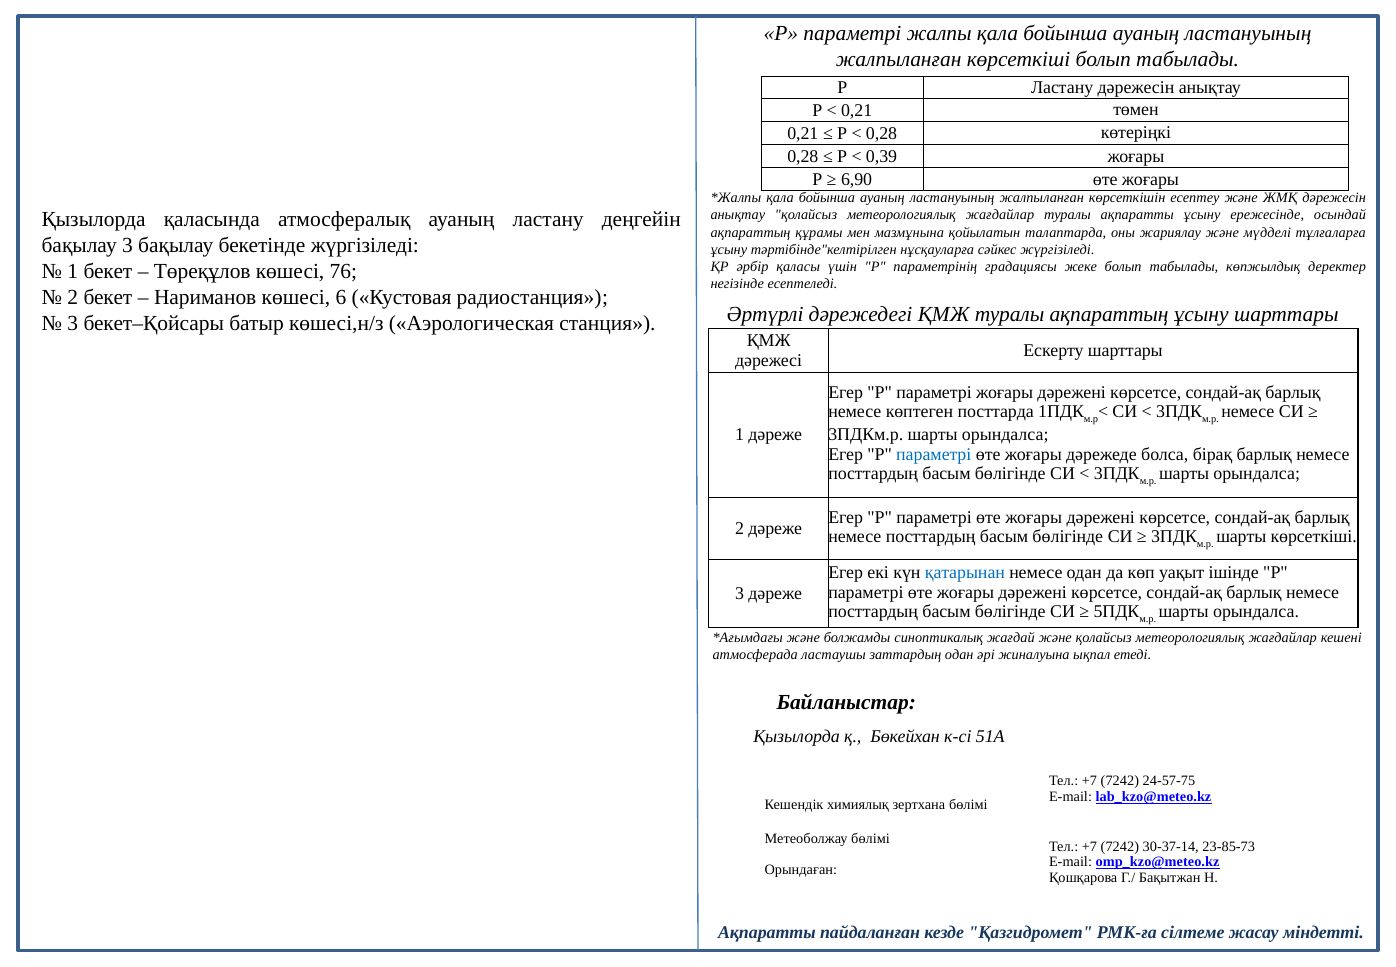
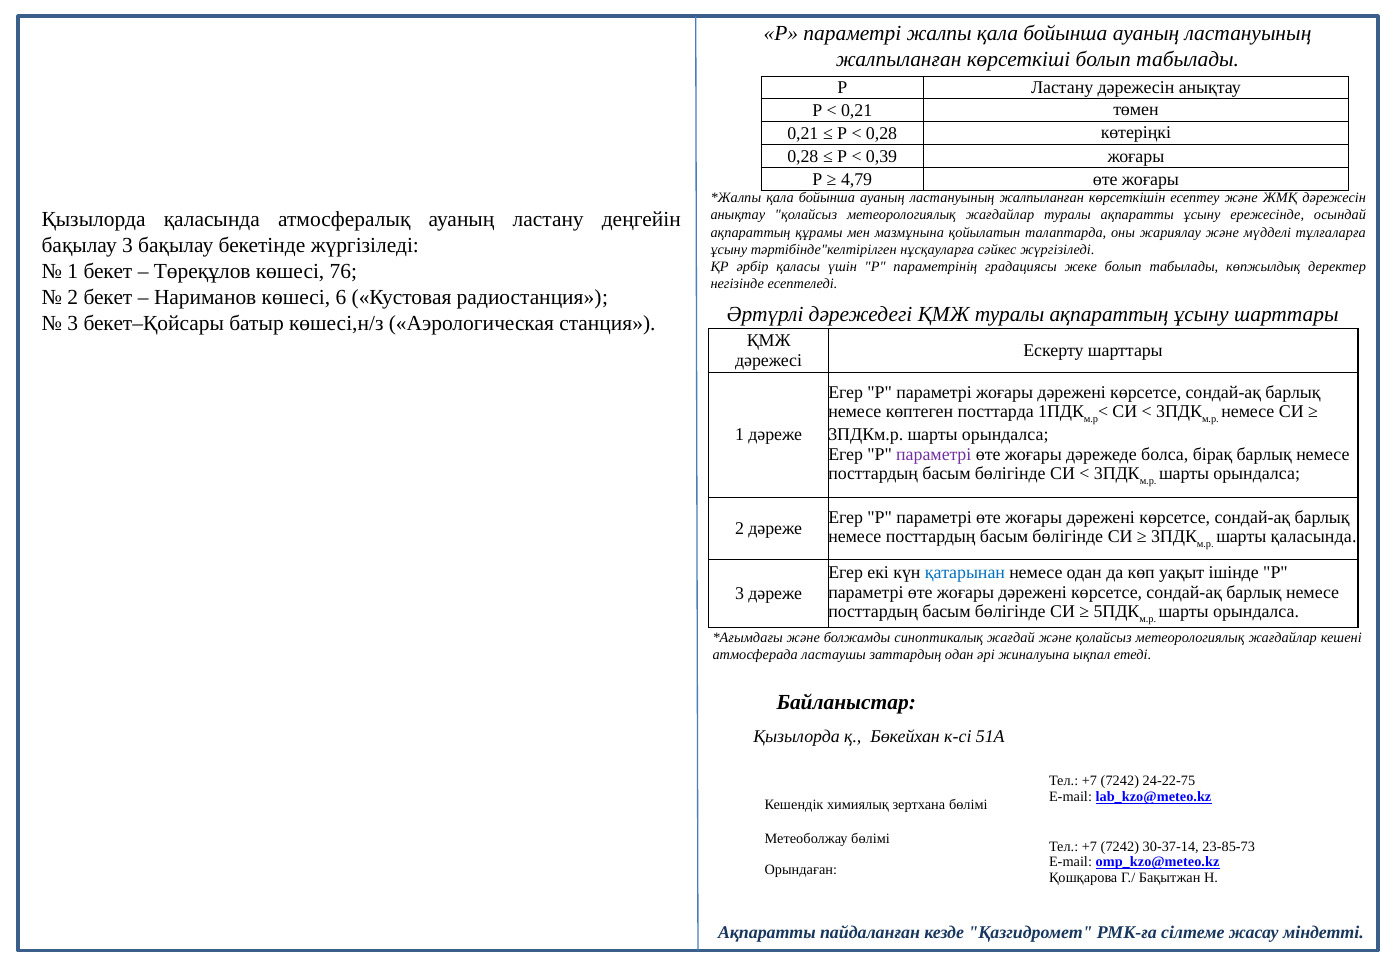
6,90: 6,90 -> 4,79 (857, 180)
параметрі colour: blue -> purple (934, 454)
шарты көрсеткіші: көрсеткіші -> қаласында (1314, 537)
24-57-75: 24-57-75 -> 24-22-75 (1169, 781)
